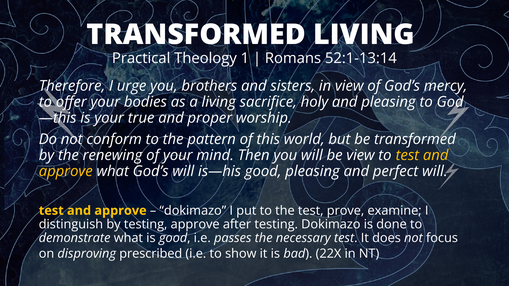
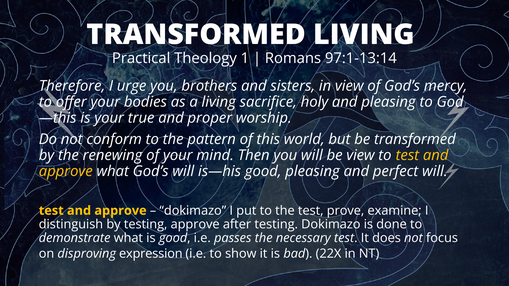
52:1-13:14: 52:1-13:14 -> 97:1-13:14 (361, 58)
prescribed: prescribed -> expression (151, 254)
